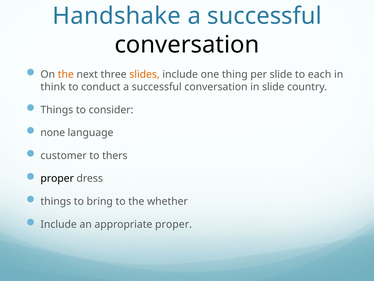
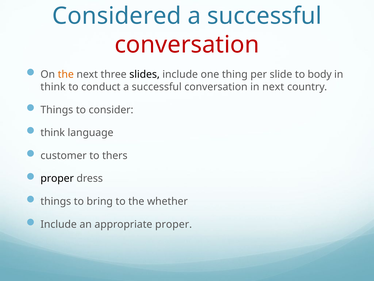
Handshake: Handshake -> Considered (117, 16)
conversation colour: black -> red (187, 45)
slides colour: orange -> black (145, 74)
each: each -> body (320, 74)
in slide: slide -> next (273, 87)
none: none -> think (53, 132)
